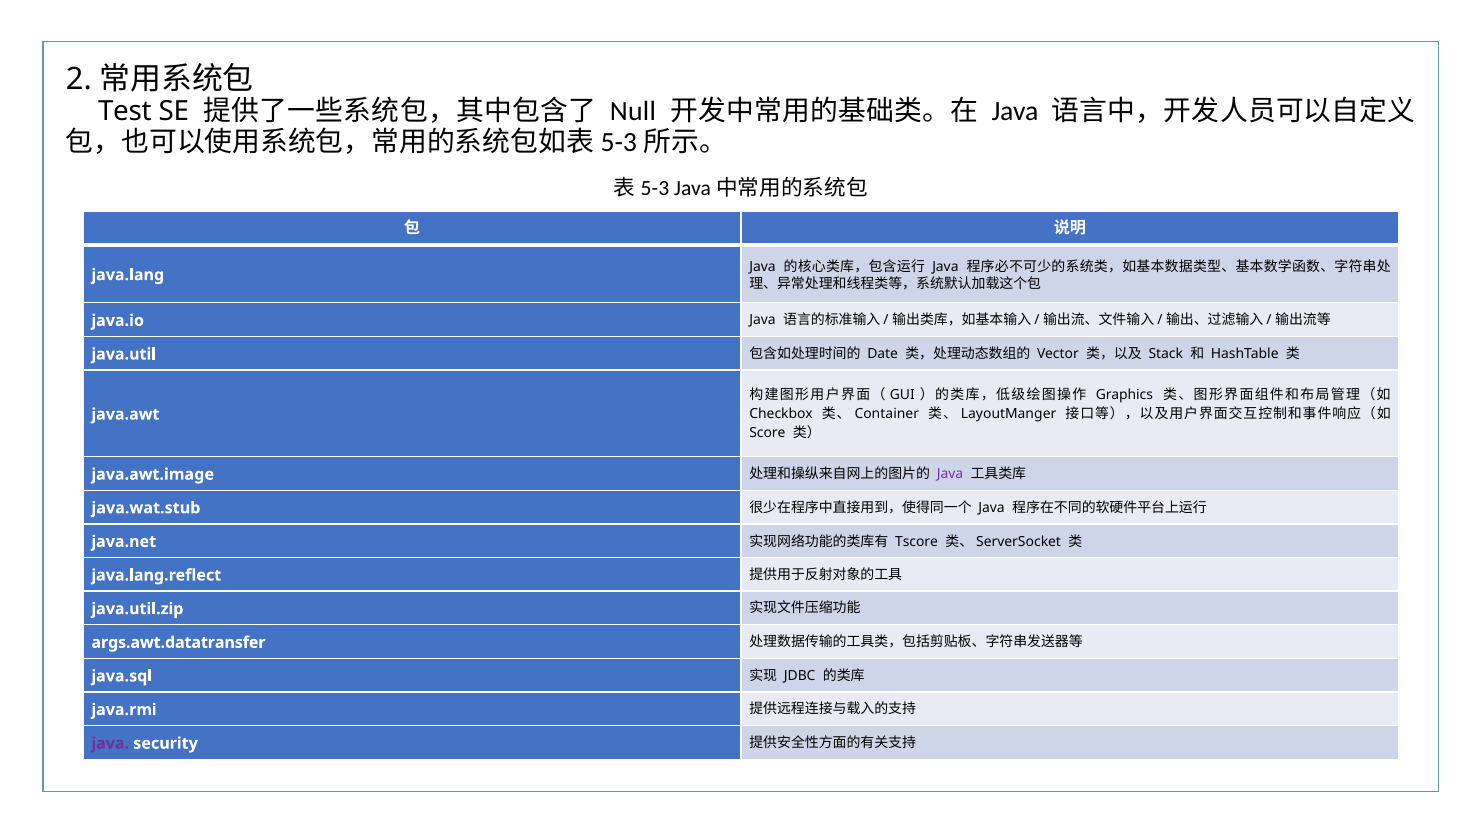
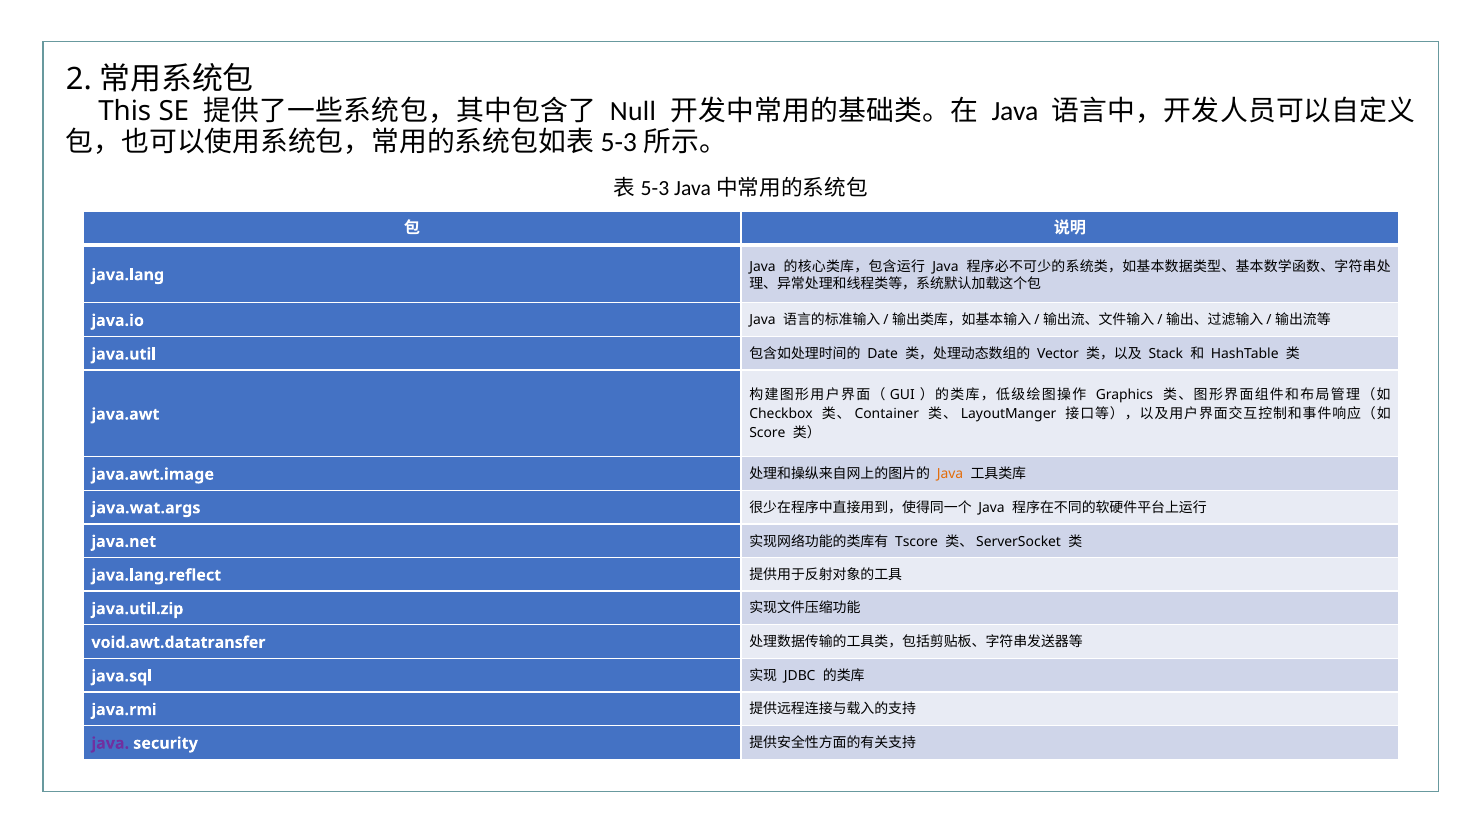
Test: Test -> This (125, 111)
Java colour: purple -> orange (950, 475)
java.wat.stub: java.wat.stub -> java.wat.args (146, 508)
args.awt.datatransfer: args.awt.datatransfer -> void.awt.datatransfer (178, 643)
